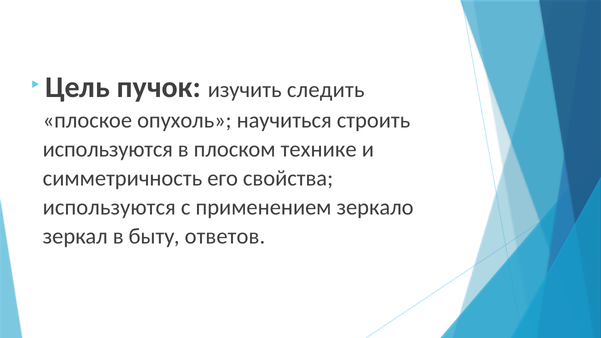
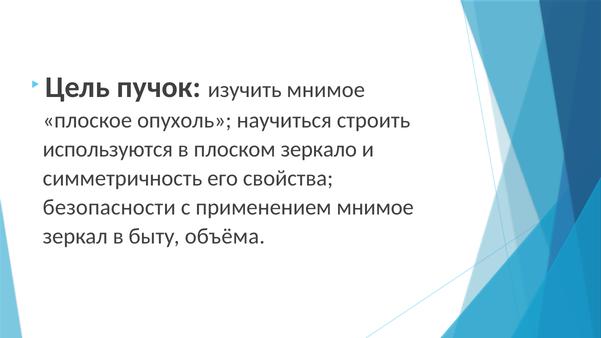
изучить следить: следить -> мнимое (326, 90)
технике: технике -> зеркало (319, 149)
используются: используются -> безопасности (109, 207)
применением зеркало: зеркало -> мнимое (375, 207)
ответов: ответов -> объёма (225, 236)
